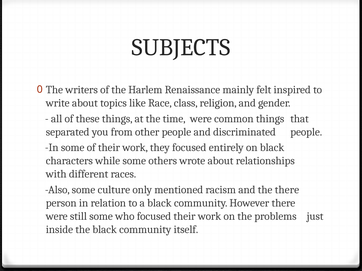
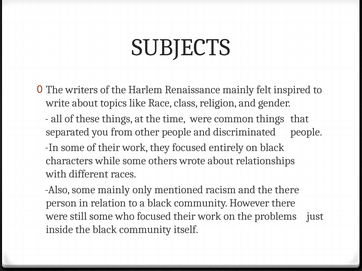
some culture: culture -> mainly (114, 190)
